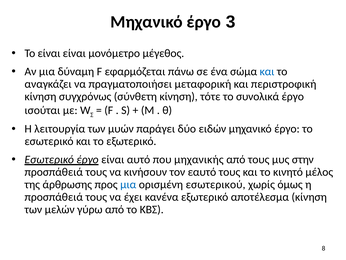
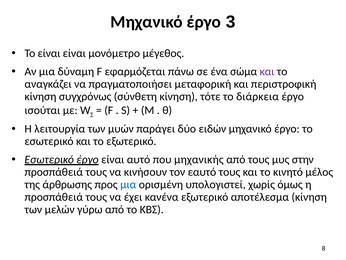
και colour: blue -> purple (267, 71)
συνολικά: συνολικά -> διάρκεια (258, 96)
εσωτερικού: εσωτερικού -> υπολογιστεί (216, 184)
